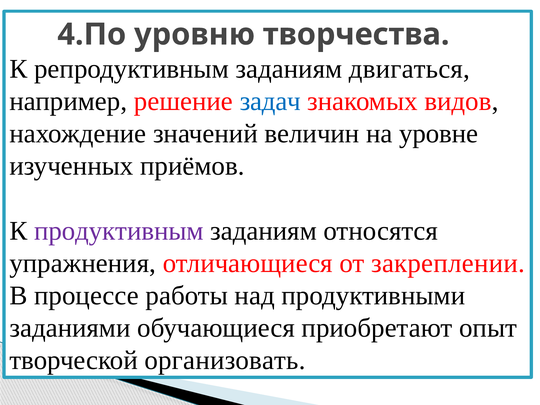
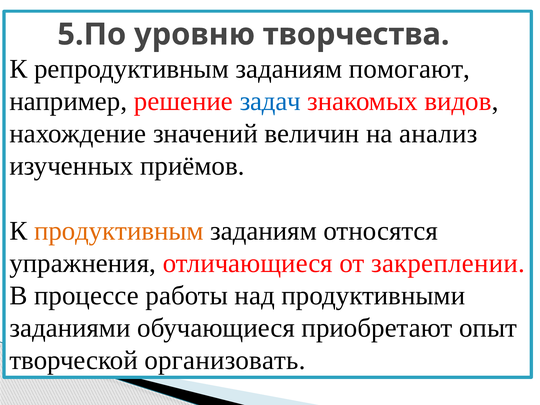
4.По: 4.По -> 5.По (92, 34)
двигаться: двигаться -> помогают (409, 69)
уровне: уровне -> анализ (438, 134)
продуктивным colour: purple -> orange (119, 231)
